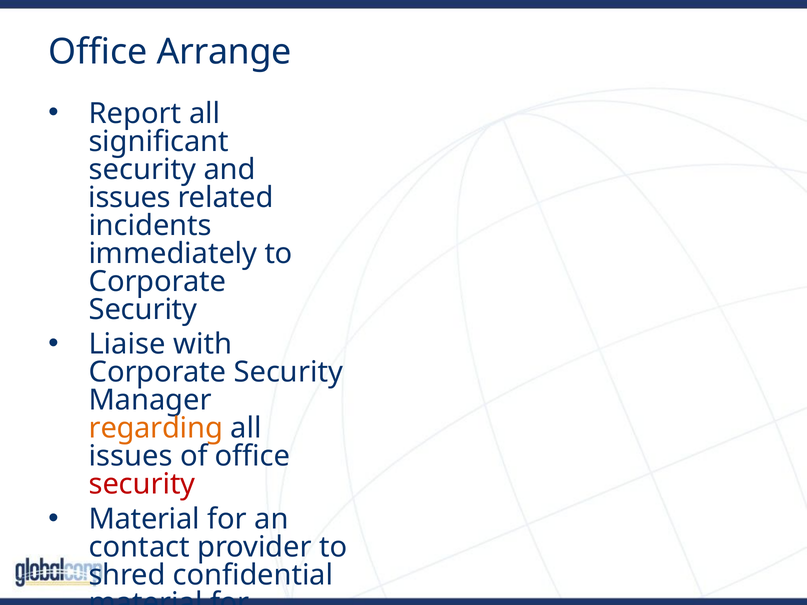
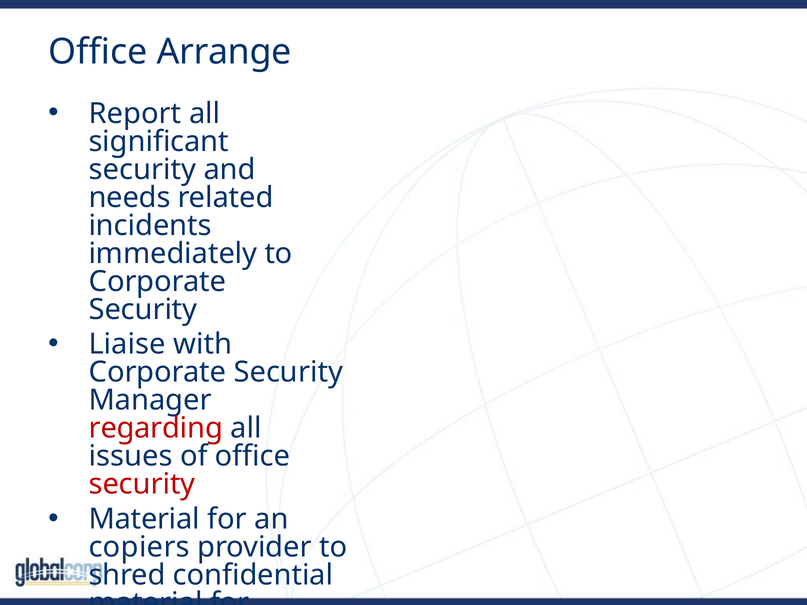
issues: issues -> needs (130, 198)
regarding colour: orange -> red (156, 428)
contact: contact -> copiers (139, 547)
